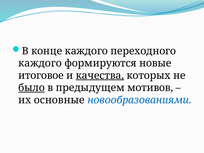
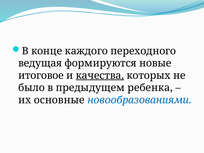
каждого: каждого -> ведущая (40, 63)
было underline: present -> none (32, 88)
мотивов: мотивов -> ребенка (150, 88)
